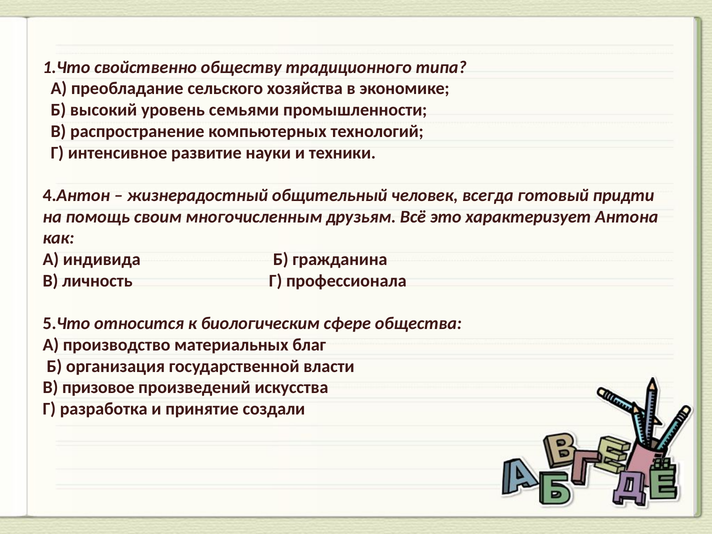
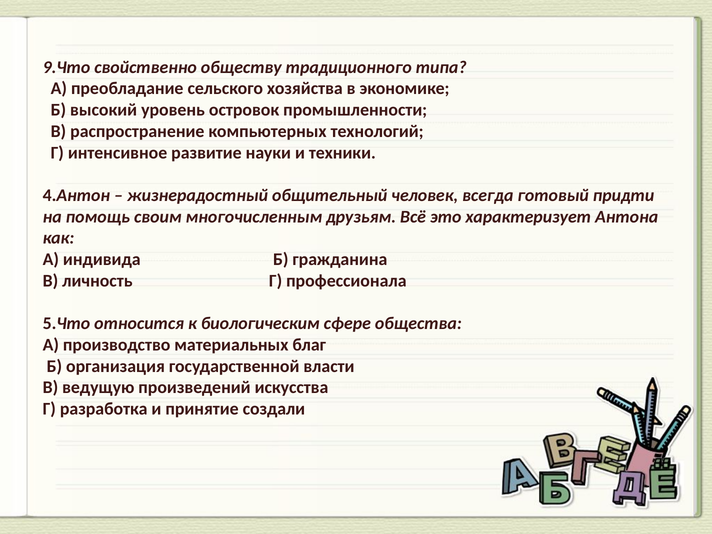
1.Что: 1.Что -> 9.Что (66, 67)
семьями: семьями -> островок (244, 110)
призовое: призовое -> ведущую (98, 388)
